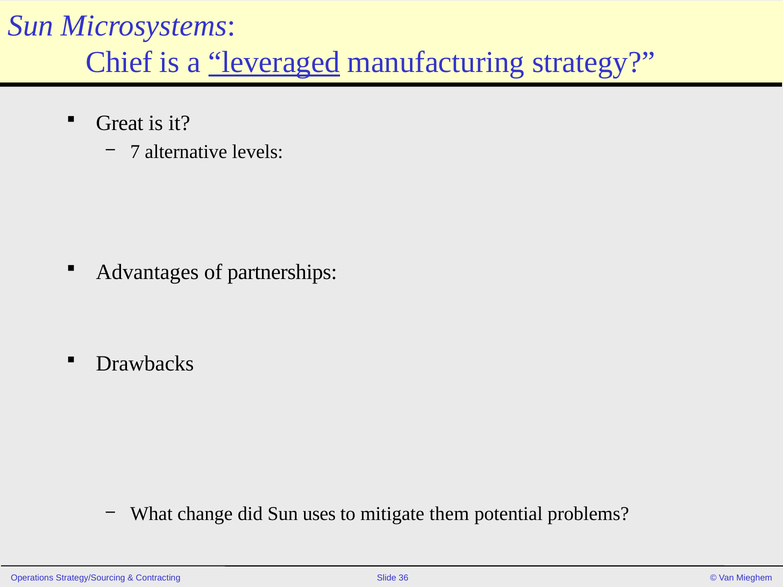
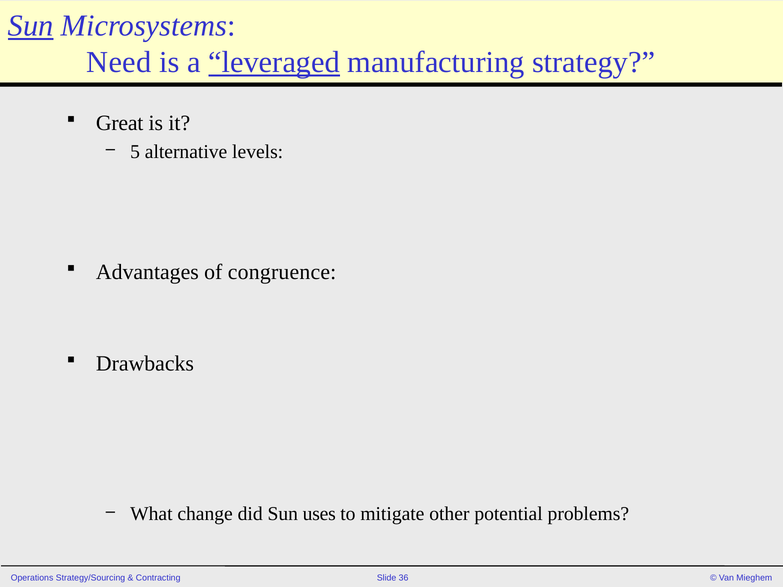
Sun underline: none -> present (31, 26)
Chief: Chief -> Need (119, 62)
7: 7 -> 5 (135, 152)
partnerships: partnerships -> congruence (282, 272)
them: them -> other (449, 514)
